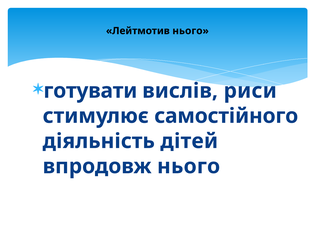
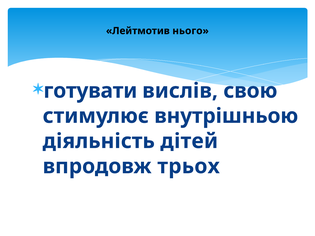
риси: риси -> свою (250, 91)
самостійного: самостійного -> внутрішньою (226, 116)
впродовж нього: нього -> трьох (189, 166)
